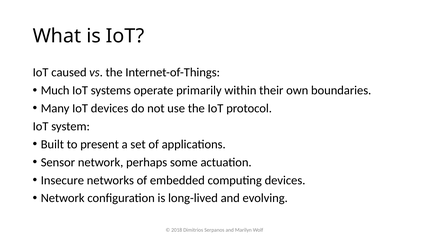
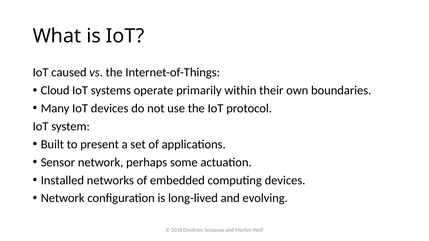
Much: Much -> Cloud (55, 91)
Insecure: Insecure -> Installed (62, 180)
